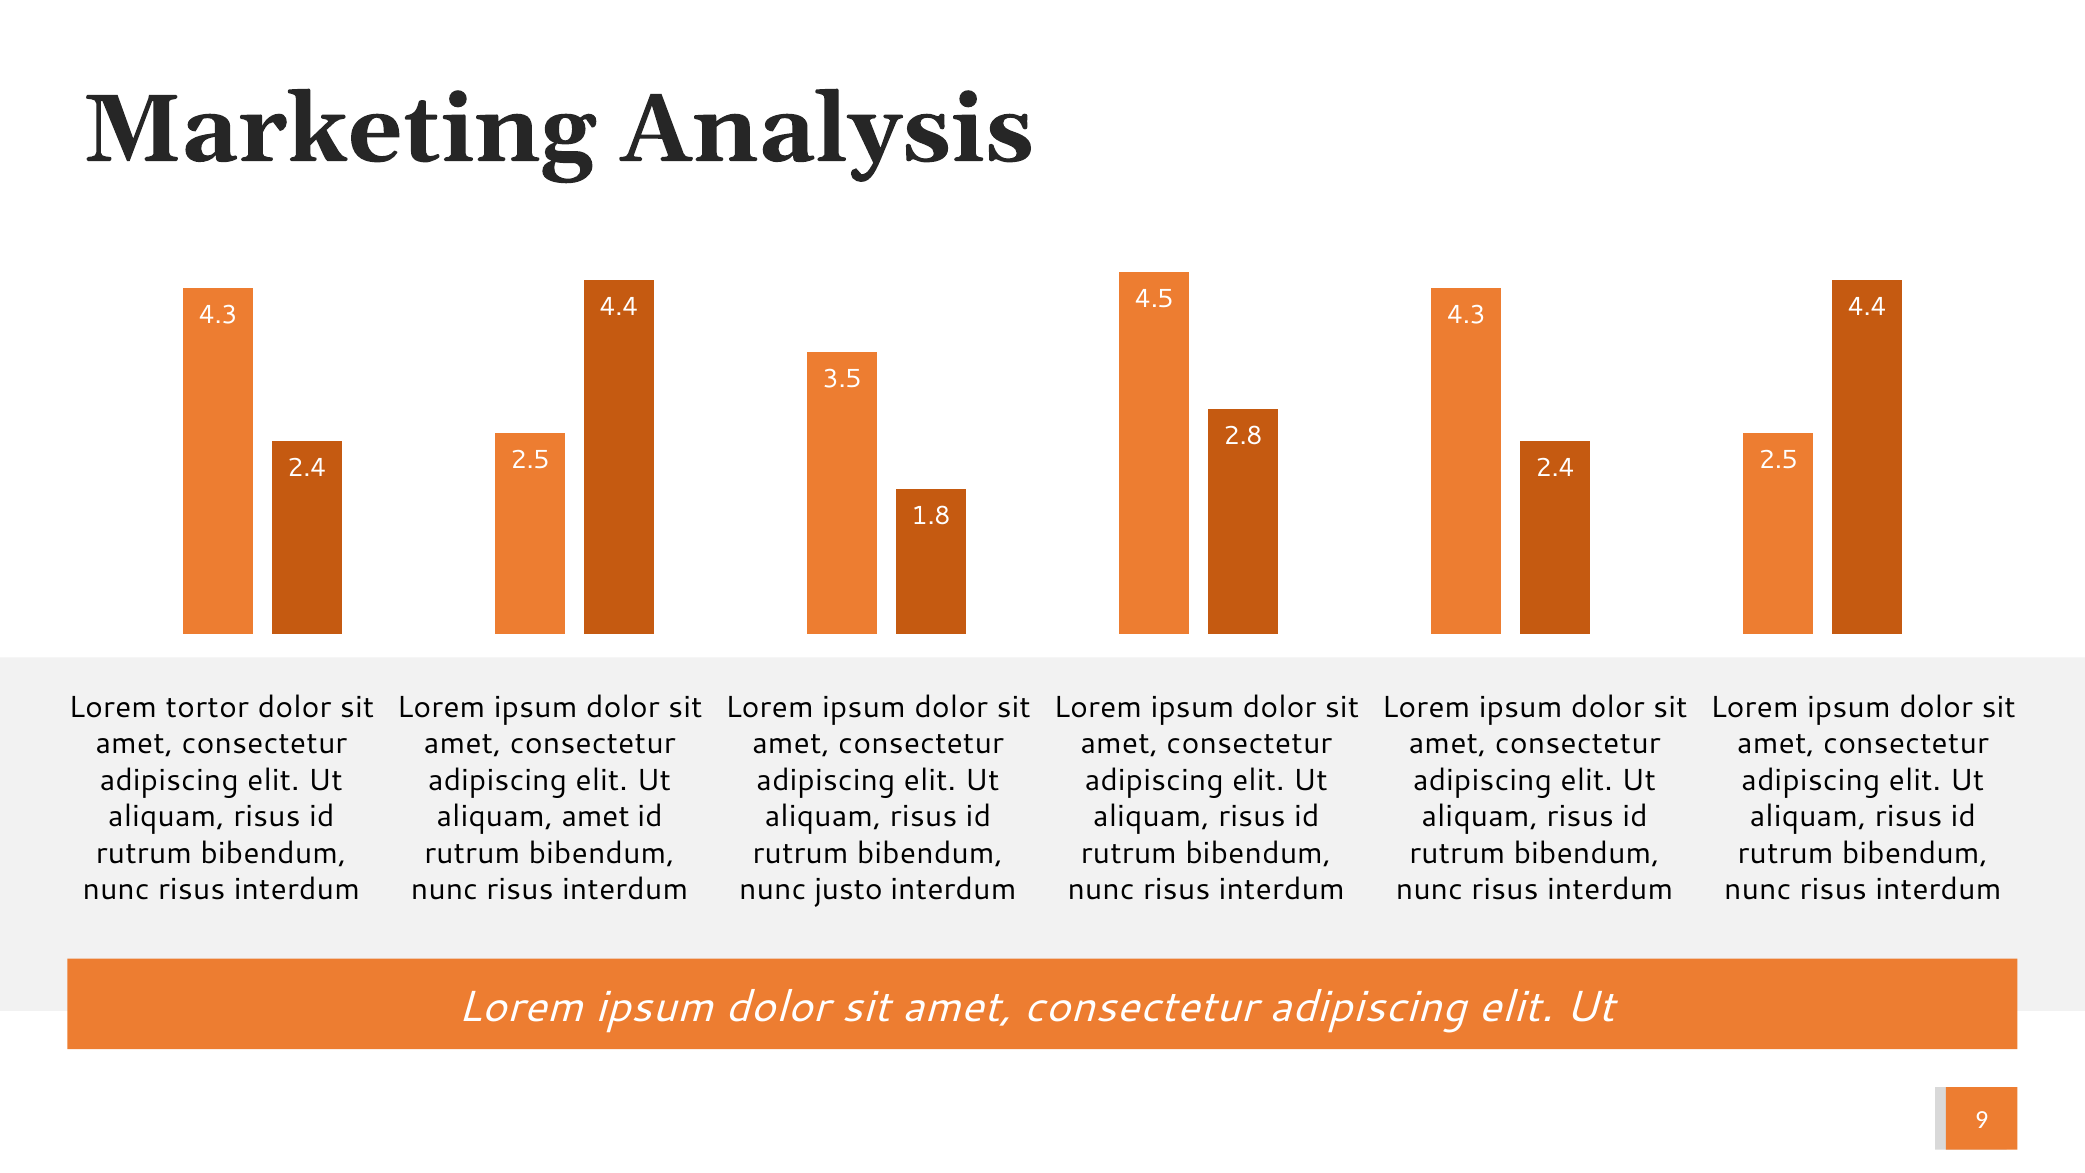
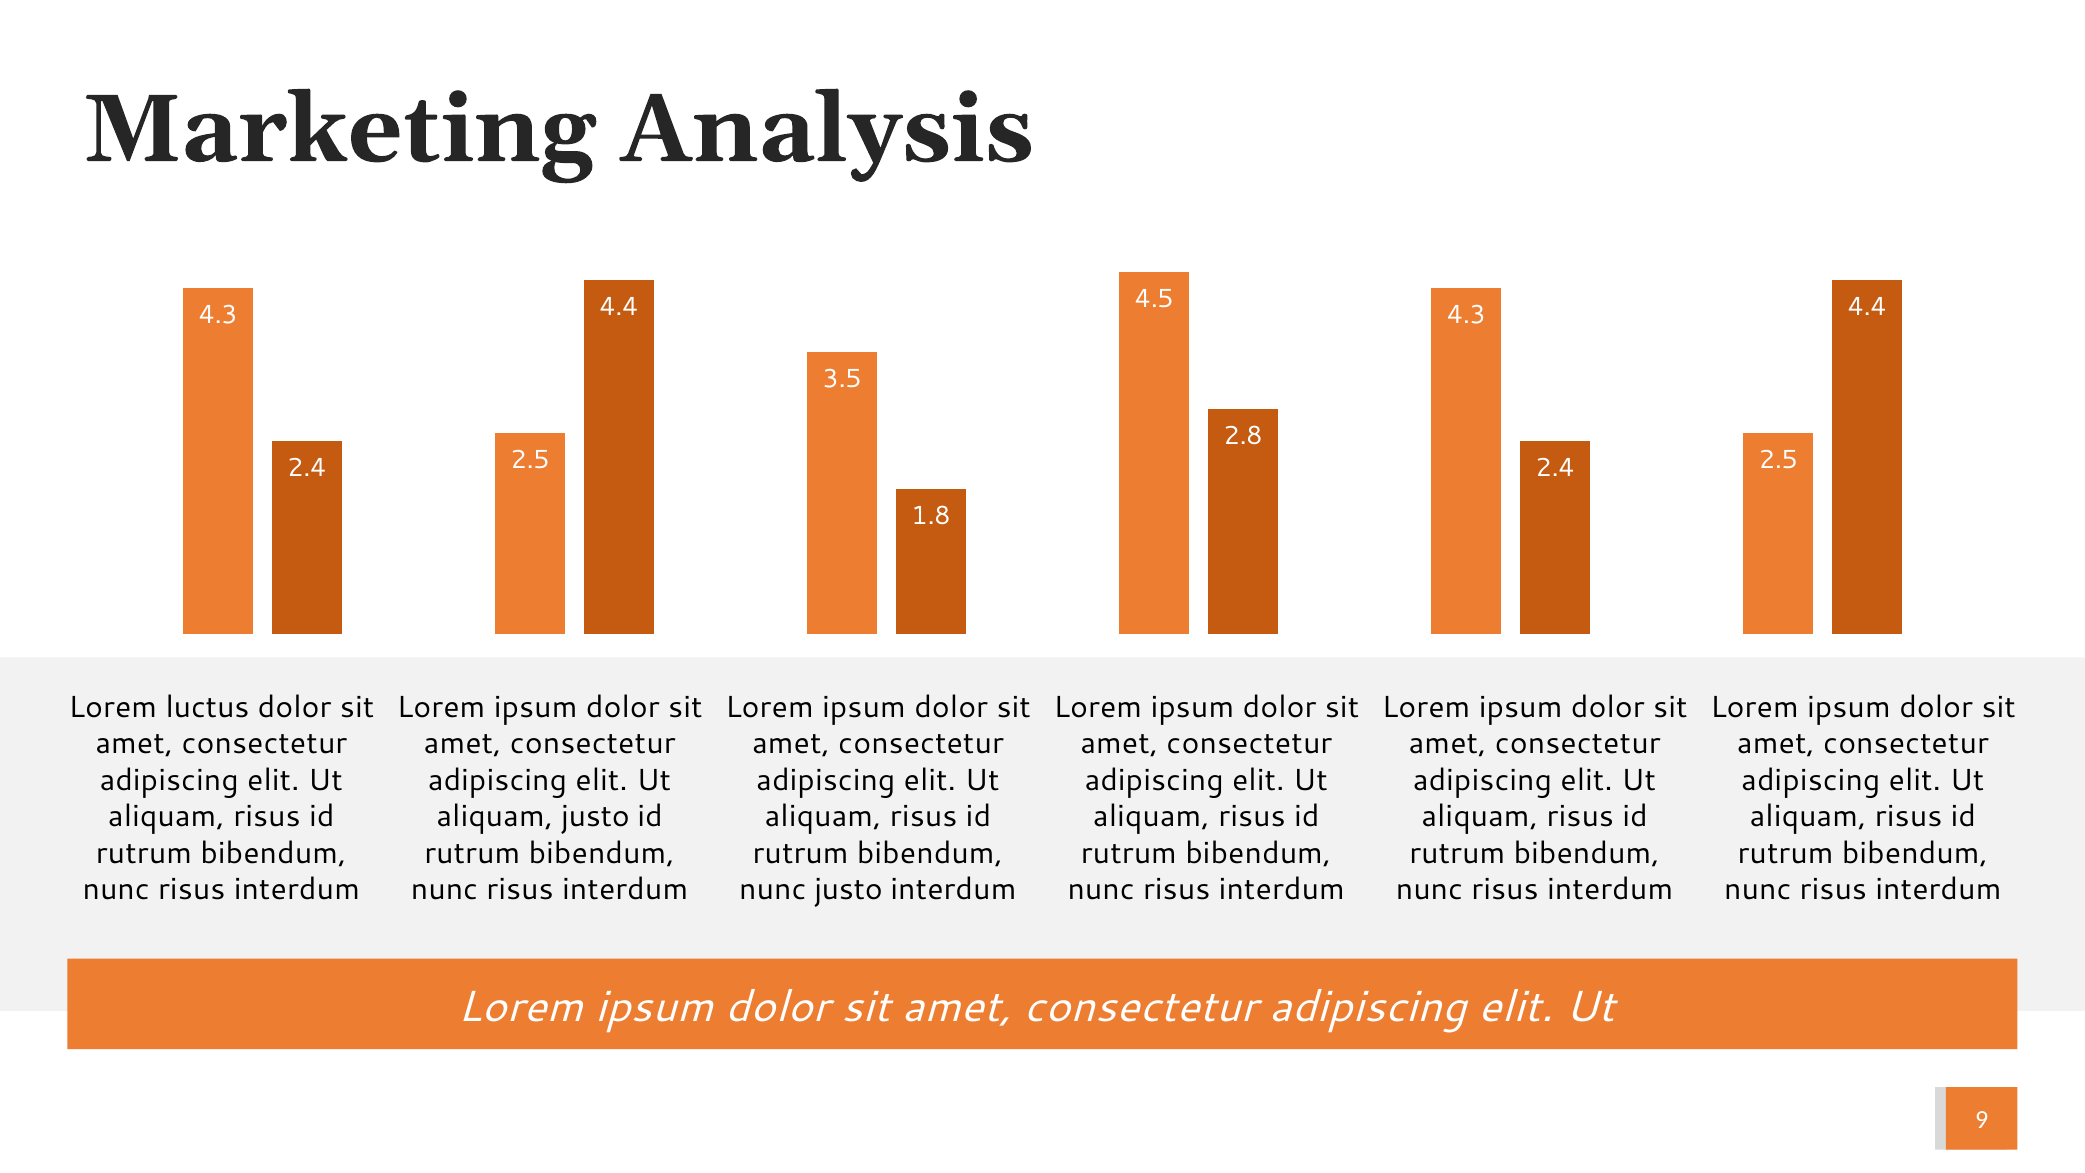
tortor: tortor -> luctus (207, 707)
aliquam amet: amet -> justo (596, 817)
